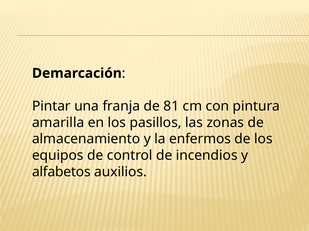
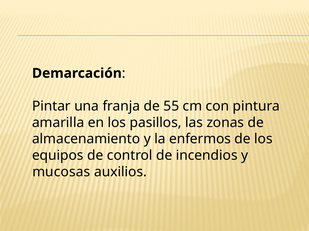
81: 81 -> 55 (171, 106)
alfabetos: alfabetos -> mucosas (61, 172)
